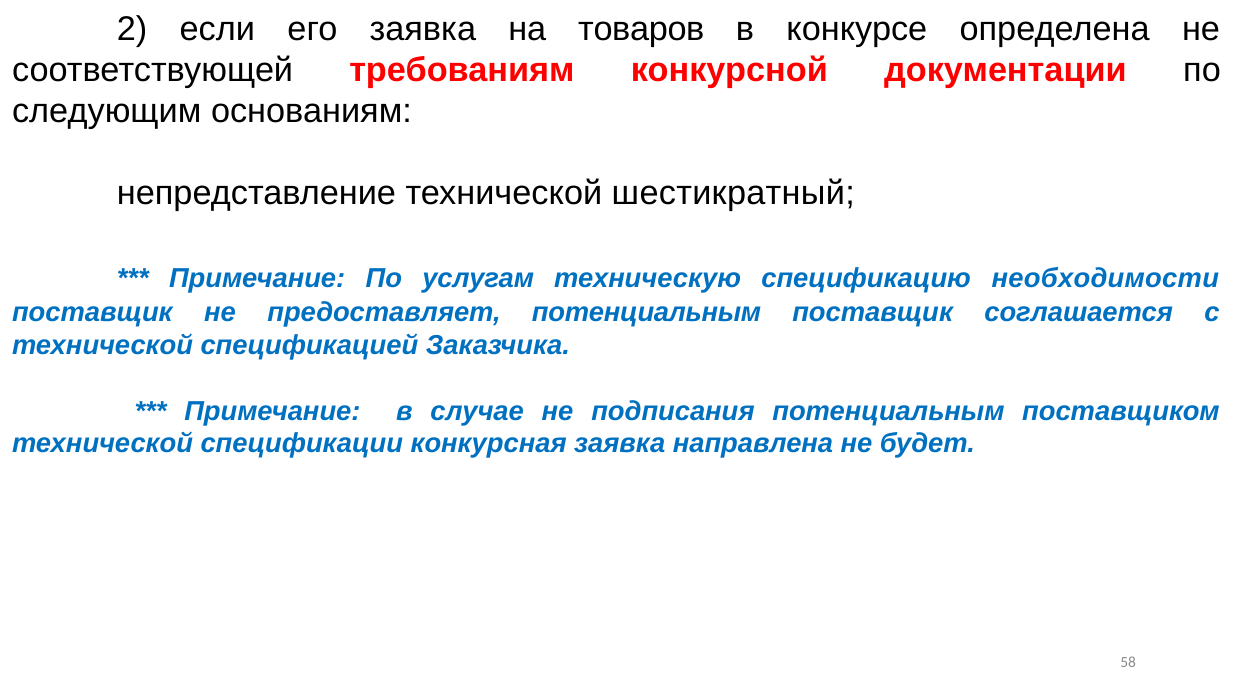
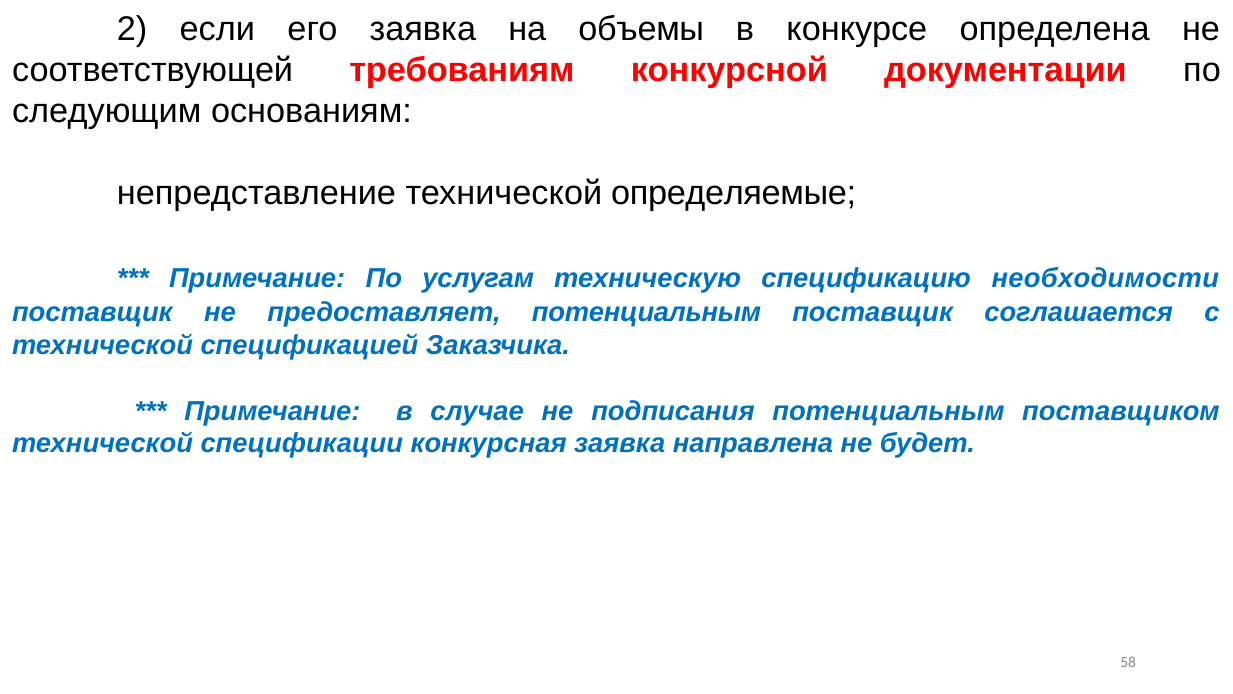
товаров: товаров -> объемы (641, 29)
шестикратный: шестикратный -> определяемые (734, 193)
